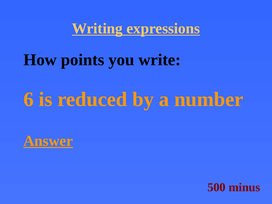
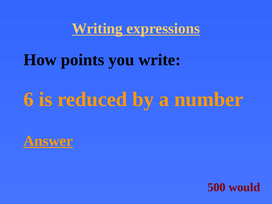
minus: minus -> would (244, 187)
